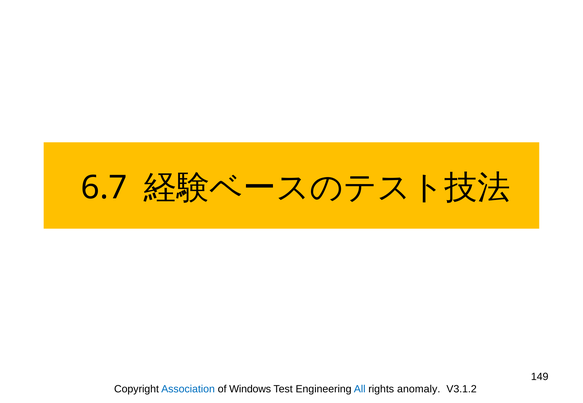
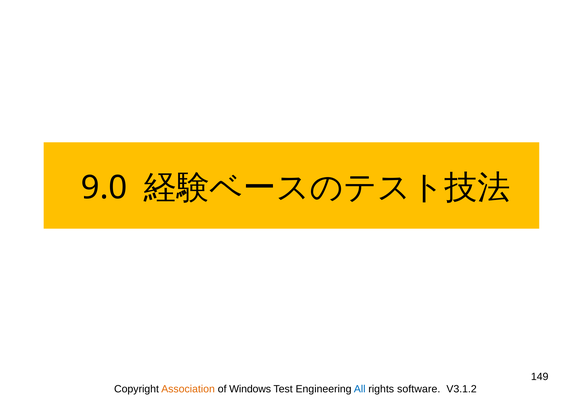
6.7: 6.7 -> 9.0 (104, 188)
Association colour: blue -> orange (188, 389)
anomaly: anomaly -> software (419, 389)
